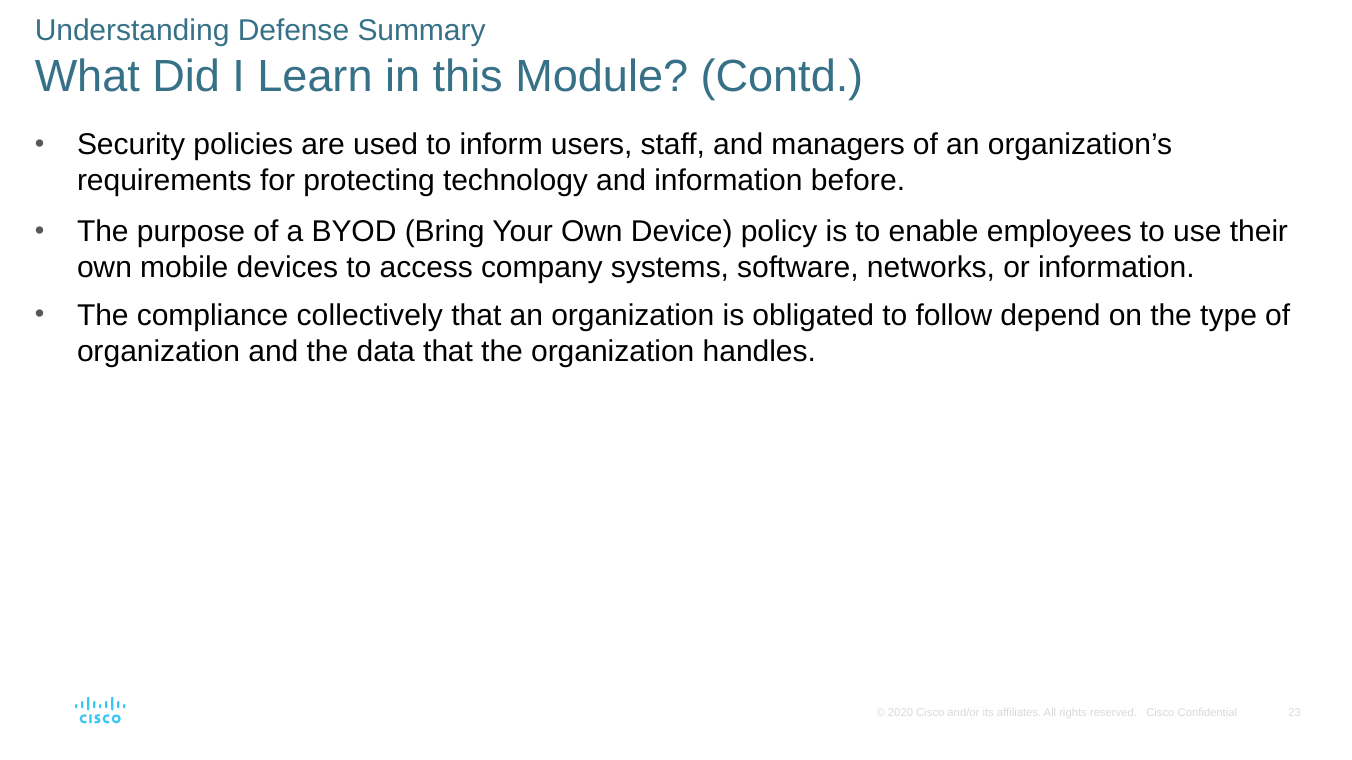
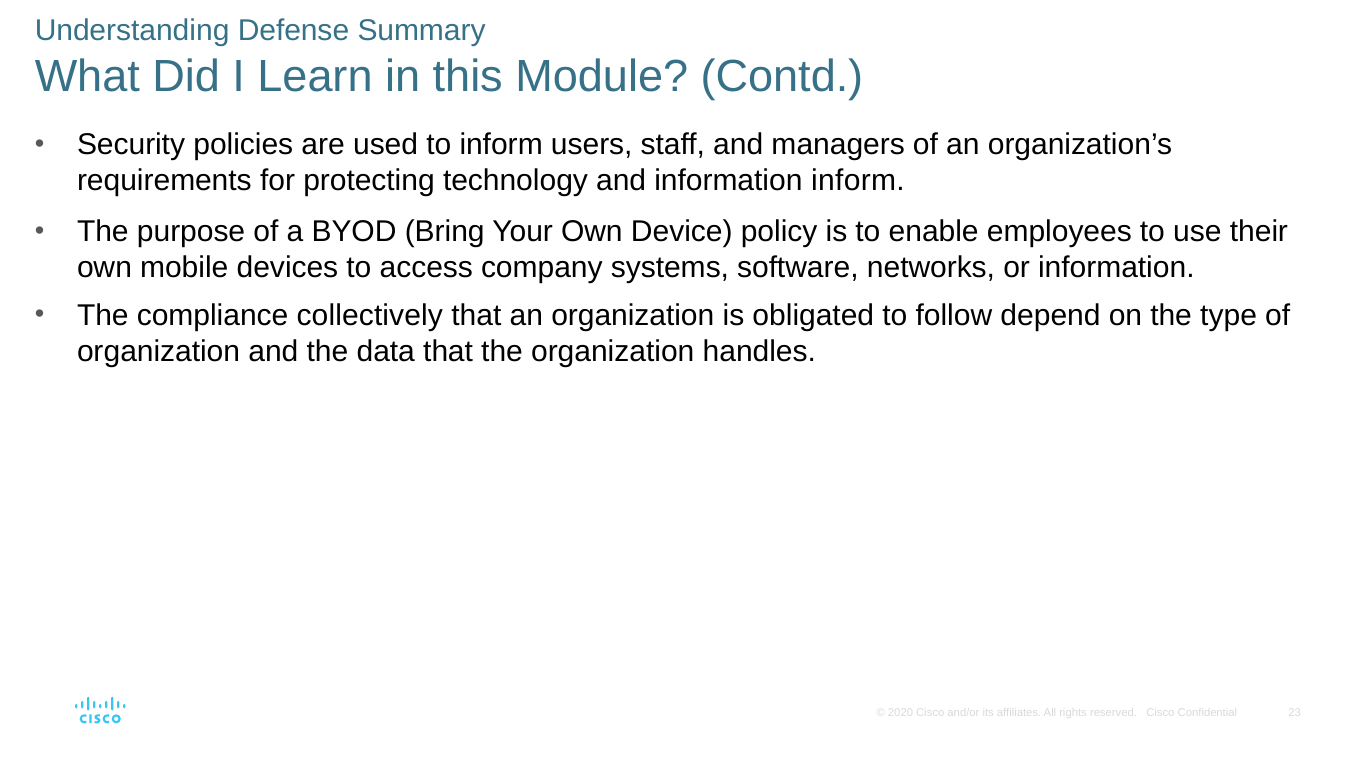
information before: before -> inform (858, 181)
